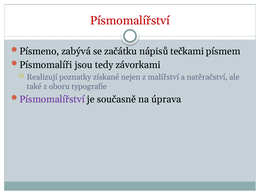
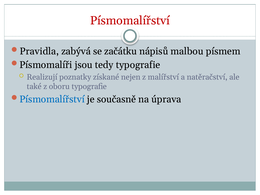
Písmeno: Písmeno -> Pravidla (39, 51)
tečkami: tečkami -> malbou (187, 51)
tedy závorkami: závorkami -> typografie (138, 65)
Písmomalířství colour: purple -> blue (52, 99)
